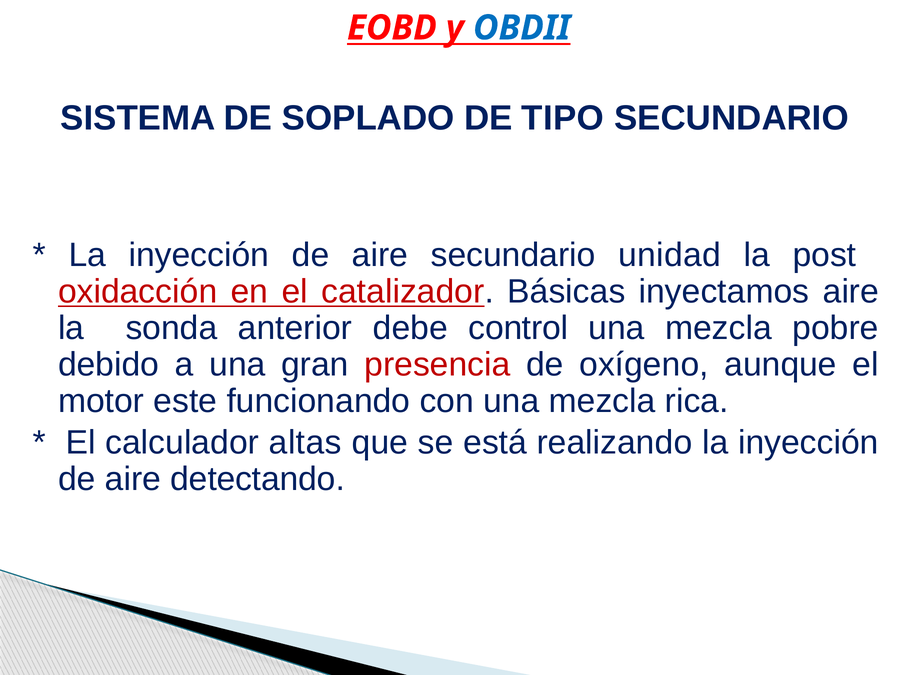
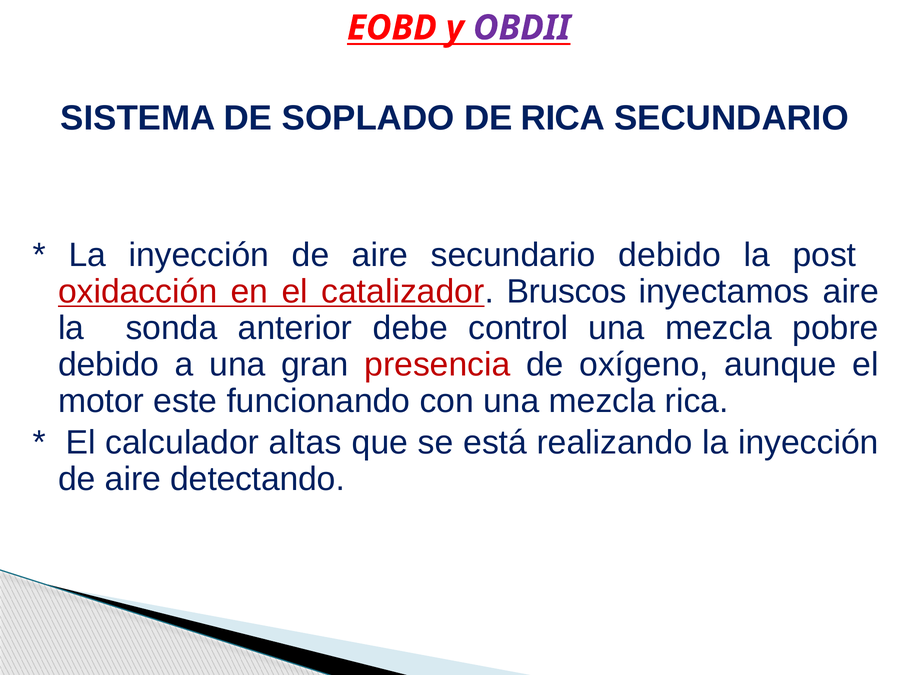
OBDII colour: blue -> purple (522, 28)
DE TIPO: TIPO -> RICA (563, 118)
secundario unidad: unidad -> debido (670, 255)
Básicas: Básicas -> Bruscos (567, 291)
